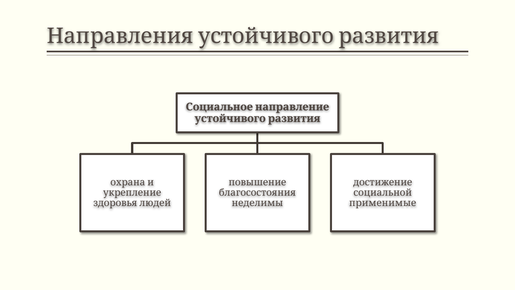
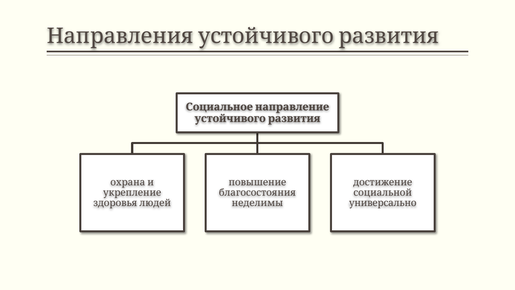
применимые: применимые -> универсально (383, 203)
